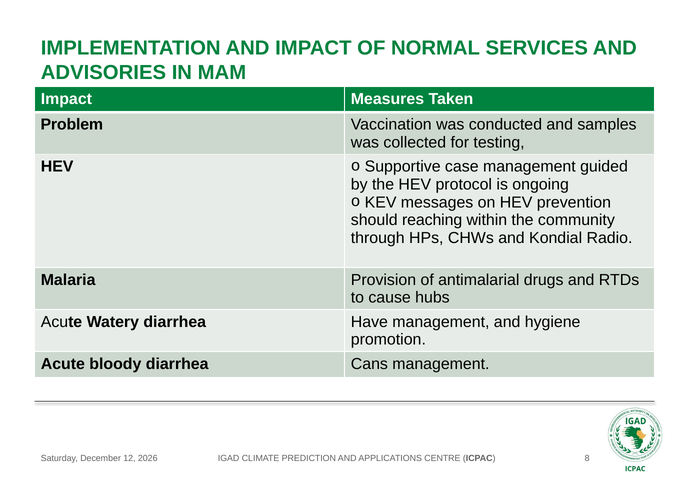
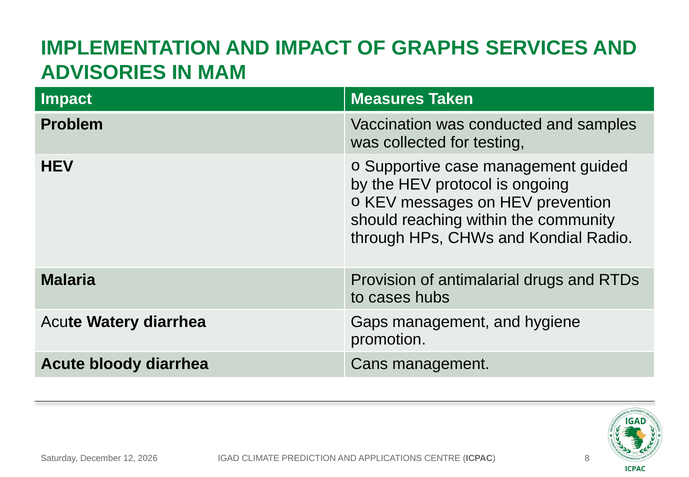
NORMAL: NORMAL -> GRAPHS (435, 48)
cause: cause -> cases (390, 298)
Have: Have -> Gaps (369, 322)
